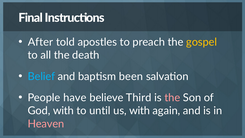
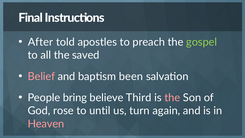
gospel colour: yellow -> light green (202, 42)
death: death -> saved (86, 55)
Belief colour: light blue -> pink (41, 76)
have: have -> bring (75, 98)
God with: with -> rose (63, 111)
us with: with -> turn (140, 111)
